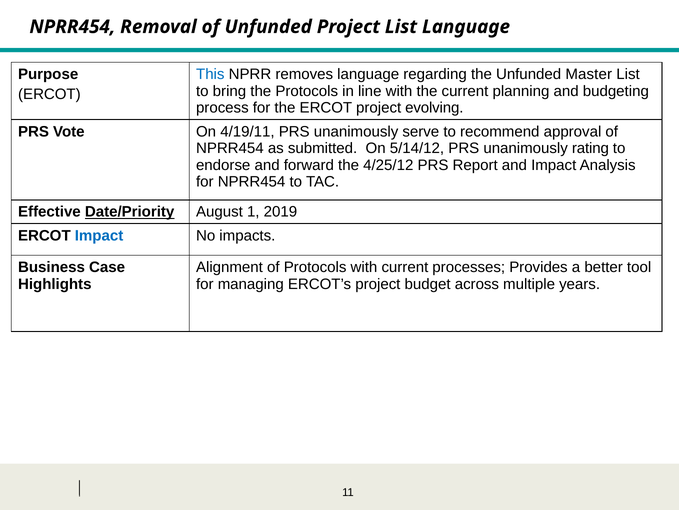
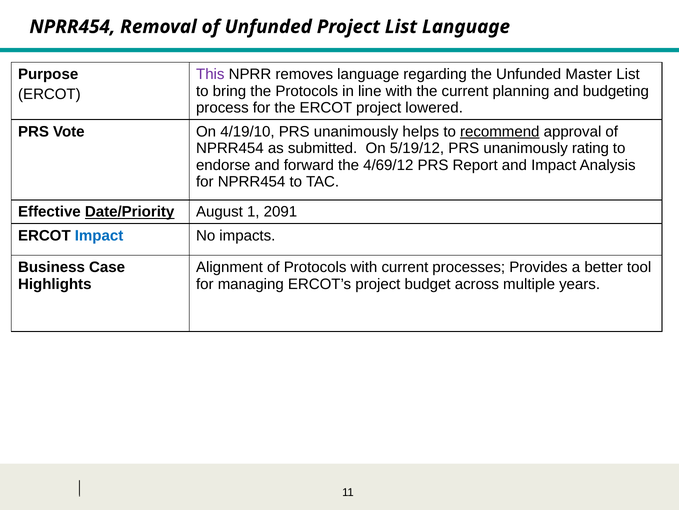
This colour: blue -> purple (210, 74)
evolving: evolving -> lowered (434, 108)
4/19/11: 4/19/11 -> 4/19/10 (247, 131)
serve: serve -> helps (421, 131)
recommend underline: none -> present (500, 131)
5/14/12: 5/14/12 -> 5/19/12 (417, 148)
4/25/12: 4/25/12 -> 4/69/12 (388, 165)
2019: 2019 -> 2091 (280, 212)
